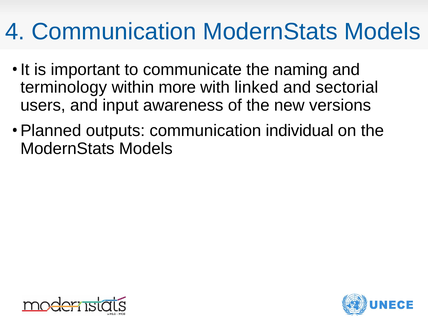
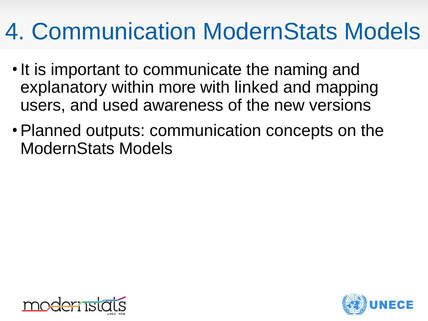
terminology: terminology -> explanatory (64, 88)
sectorial: sectorial -> mapping (347, 88)
input: input -> used (120, 105)
individual: individual -> concepts (299, 131)
